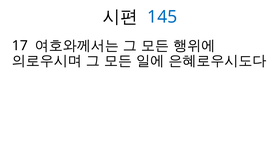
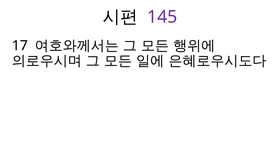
145 colour: blue -> purple (162, 17)
